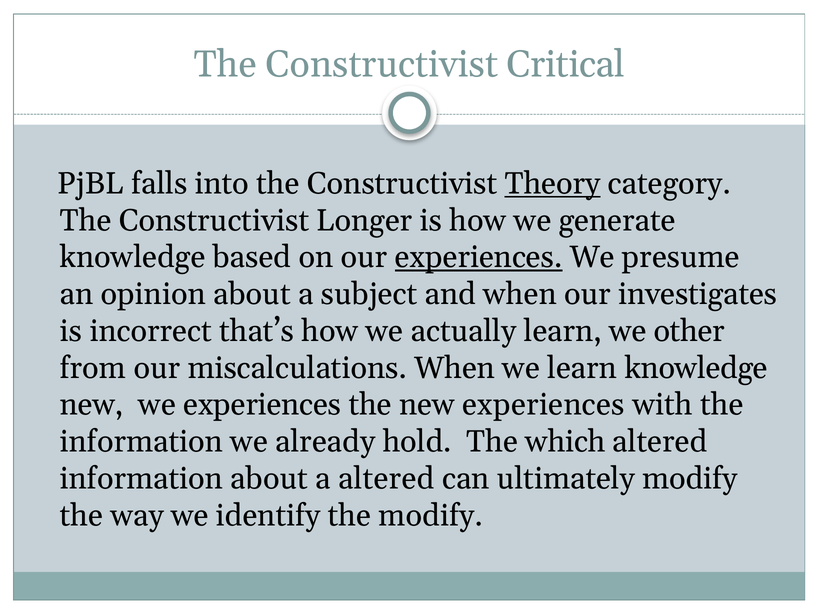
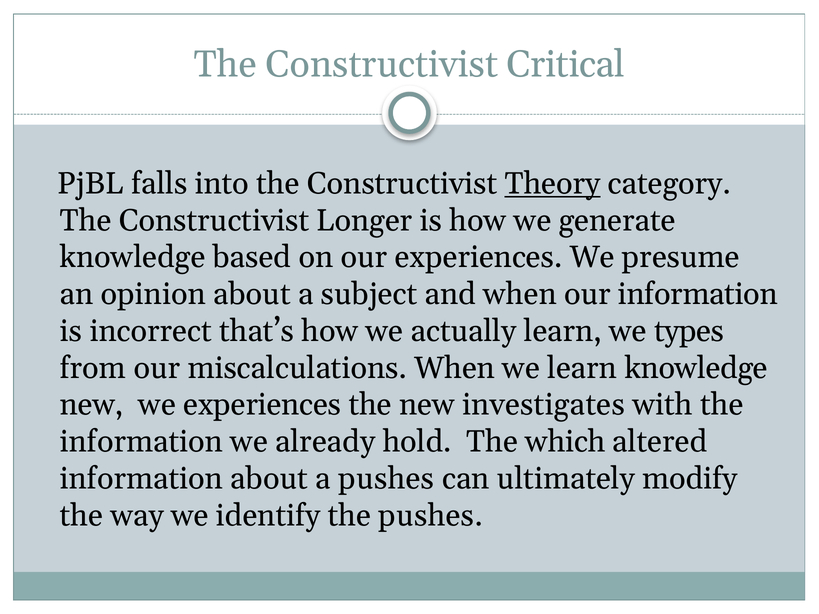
experiences underline: present -> none (479, 257)
our investigates: investigates -> information (698, 294)
other: other -> types (689, 331)
new experiences: experiences -> investigates (543, 405)
a altered: altered -> pushes (386, 479)
the modify: modify -> pushes (431, 516)
